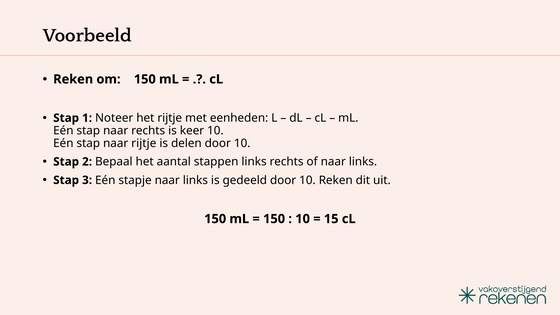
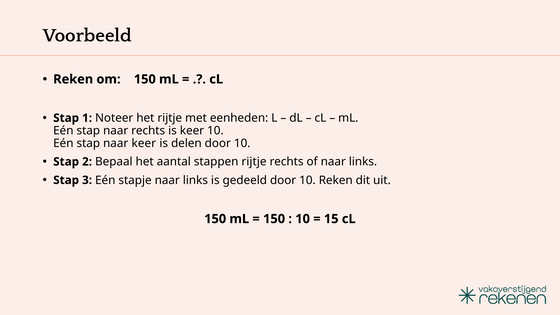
naar rijtje: rijtje -> keer (144, 143)
stappen links: links -> rijtje (254, 162)
